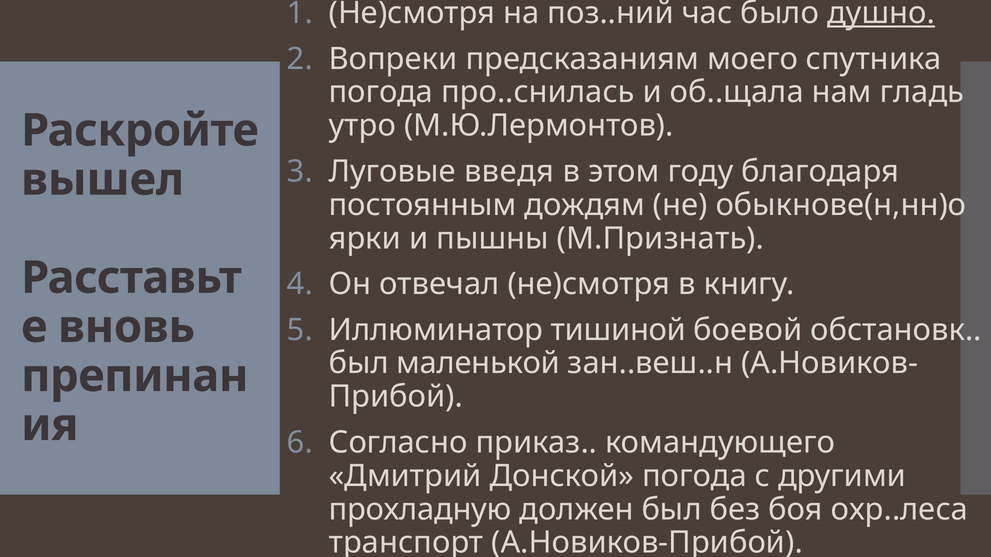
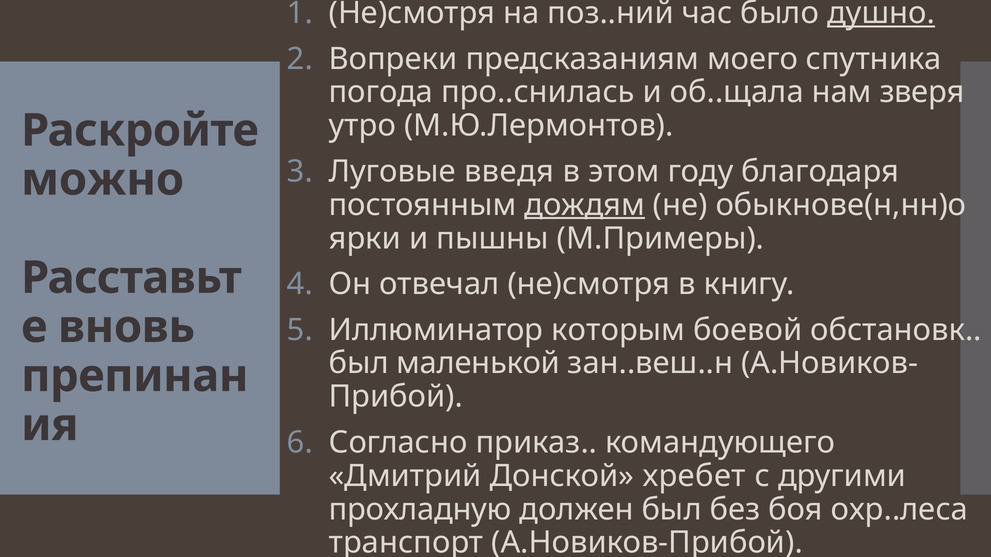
гладь: гладь -> зверя (922, 92)
вышел: вышел -> можно (103, 180)
дождям underline: none -> present (585, 205)
М.Признать: М.Признать -> М.Примеры (660, 238)
тишиной: тишиной -> которым (618, 330)
Донской погода: погода -> хребет (694, 476)
